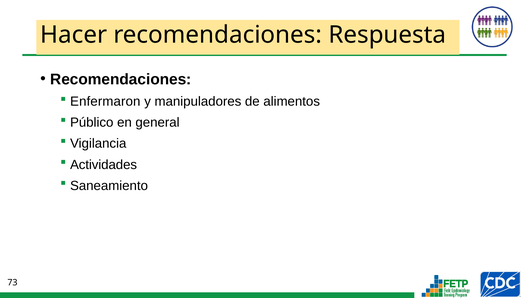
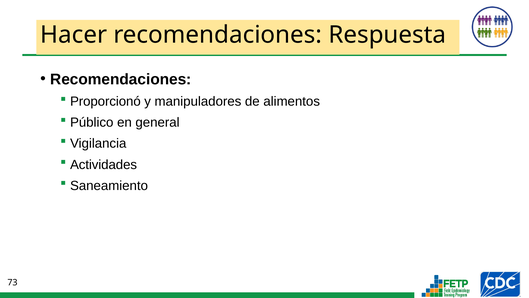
Enfermaron: Enfermaron -> Proporcionó (105, 101)
